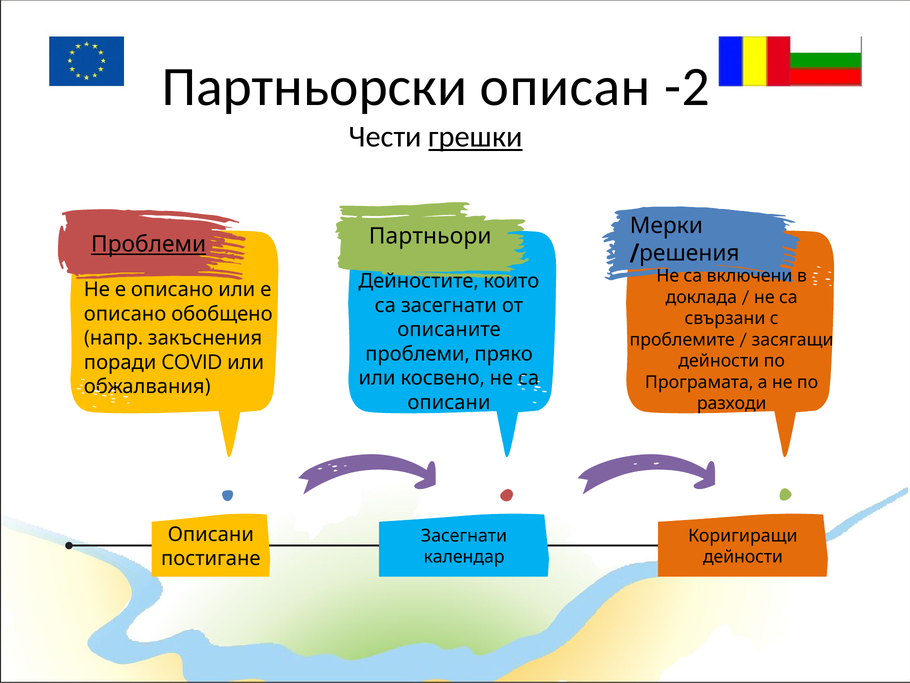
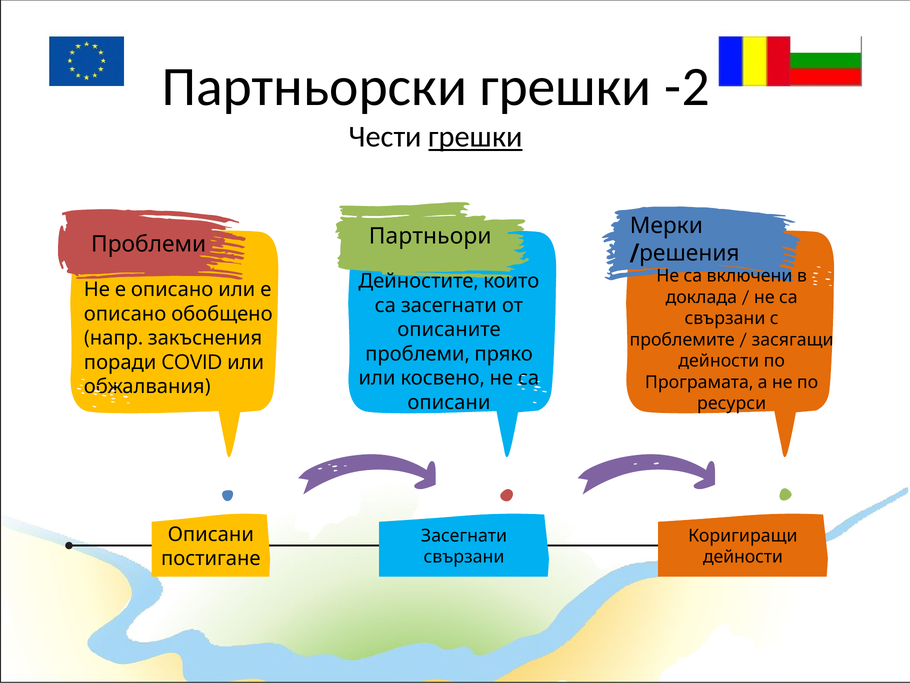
Партньорски описан: описан -> грешки (566, 87)
Проблеми underline: present -> none (149, 244)
разходи: разходи -> ресурси (732, 403)
календар: календар -> свързани (464, 557)
